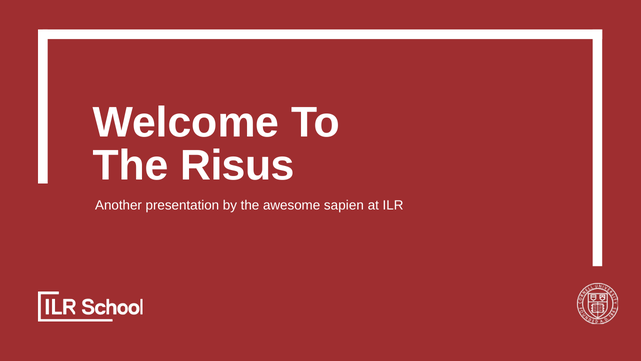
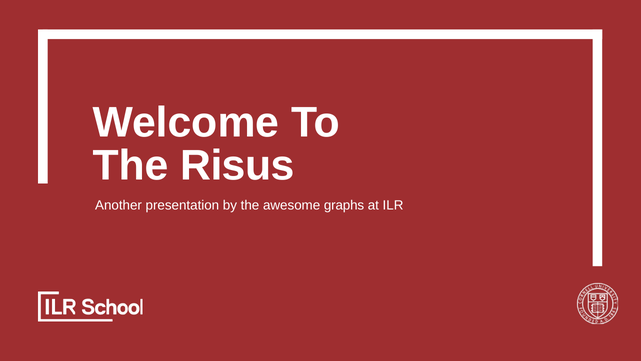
sapien: sapien -> graphs (344, 205)
